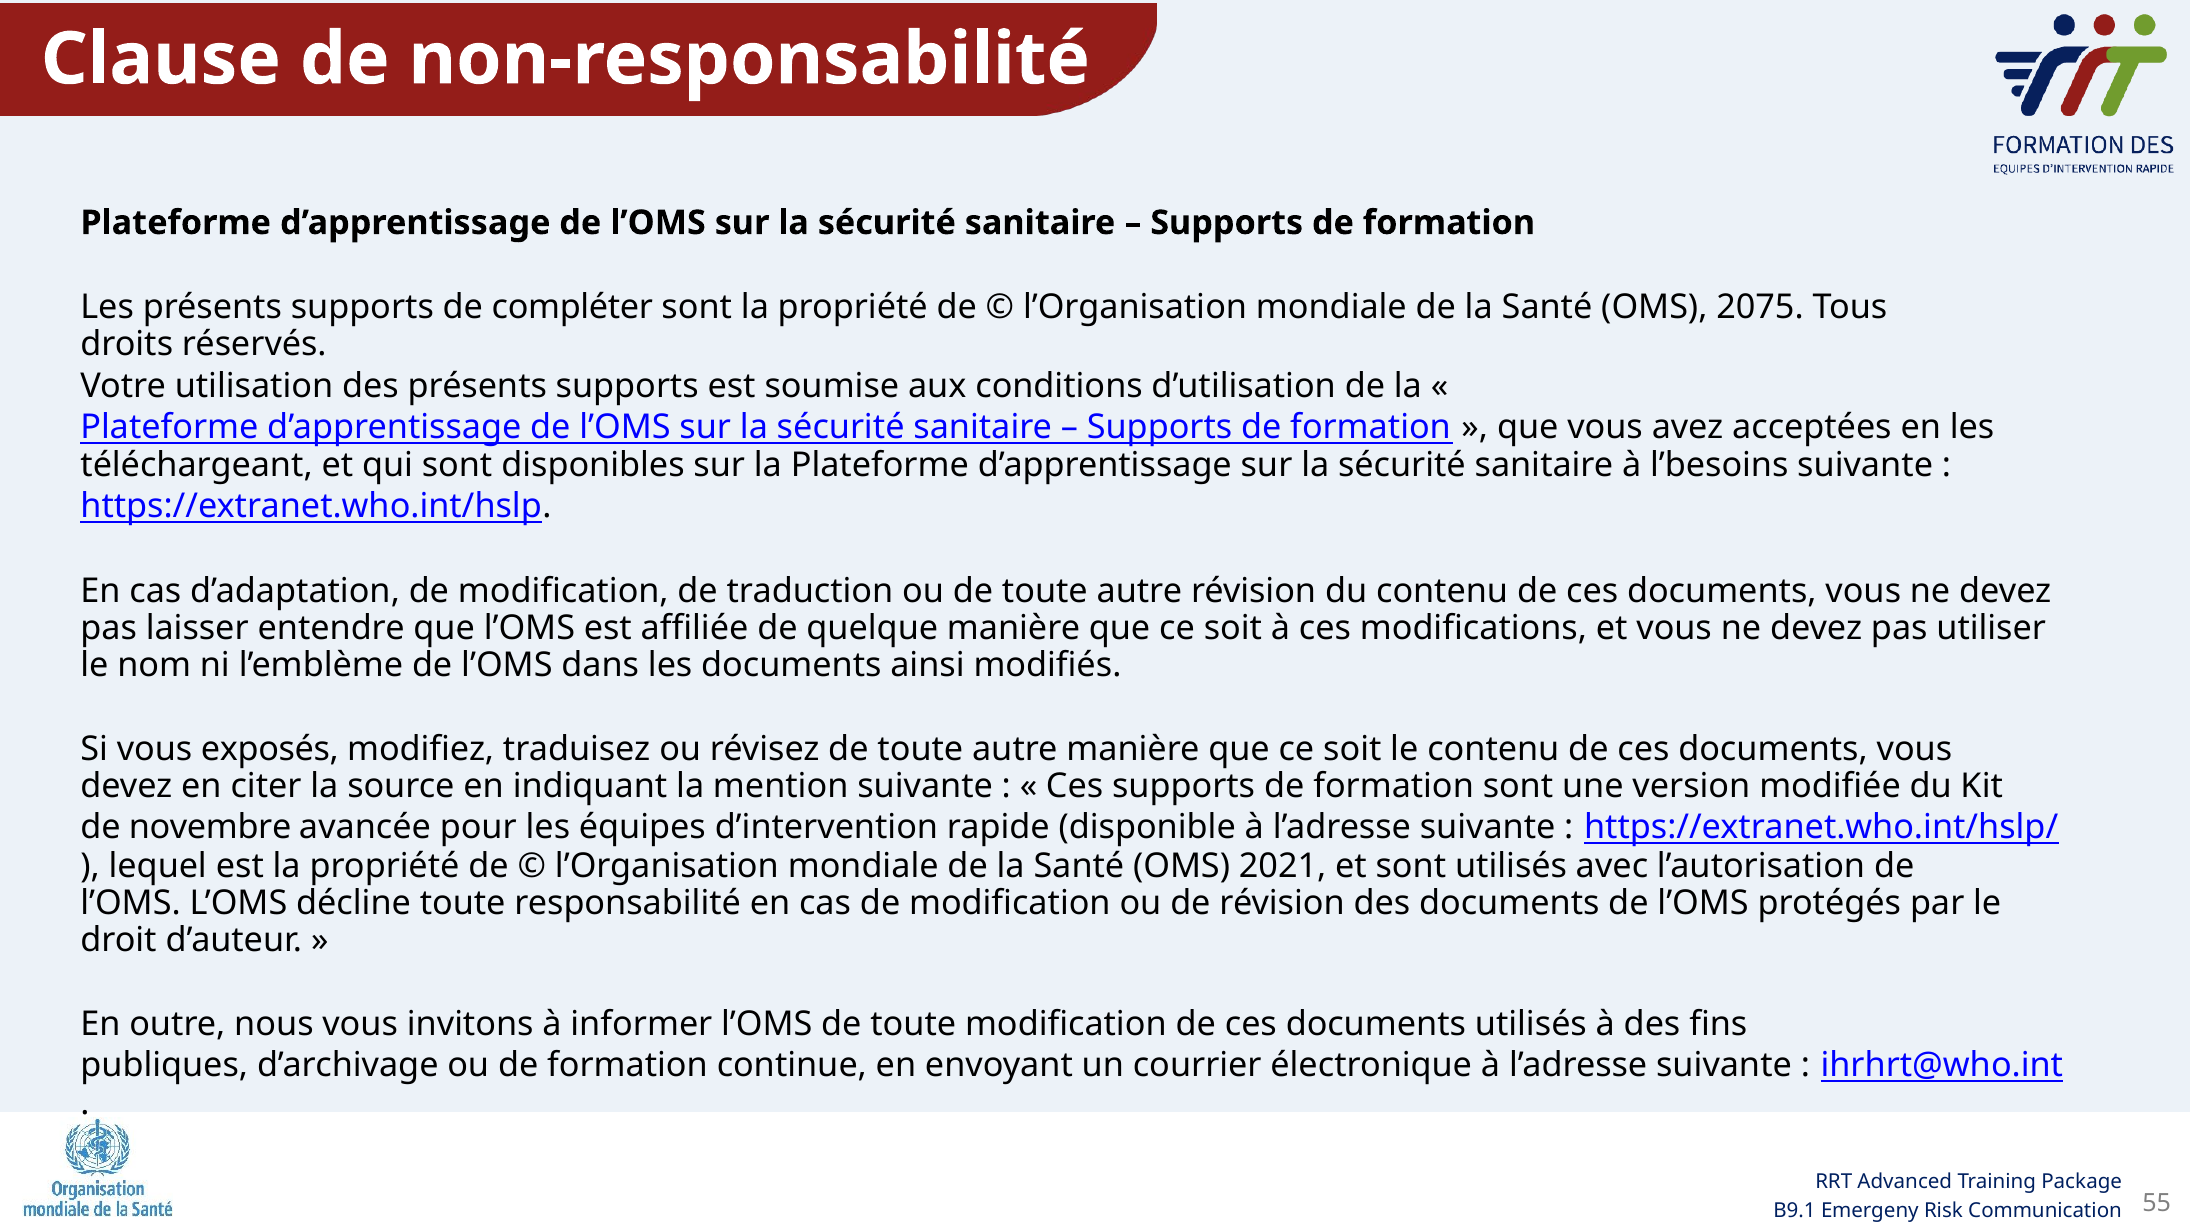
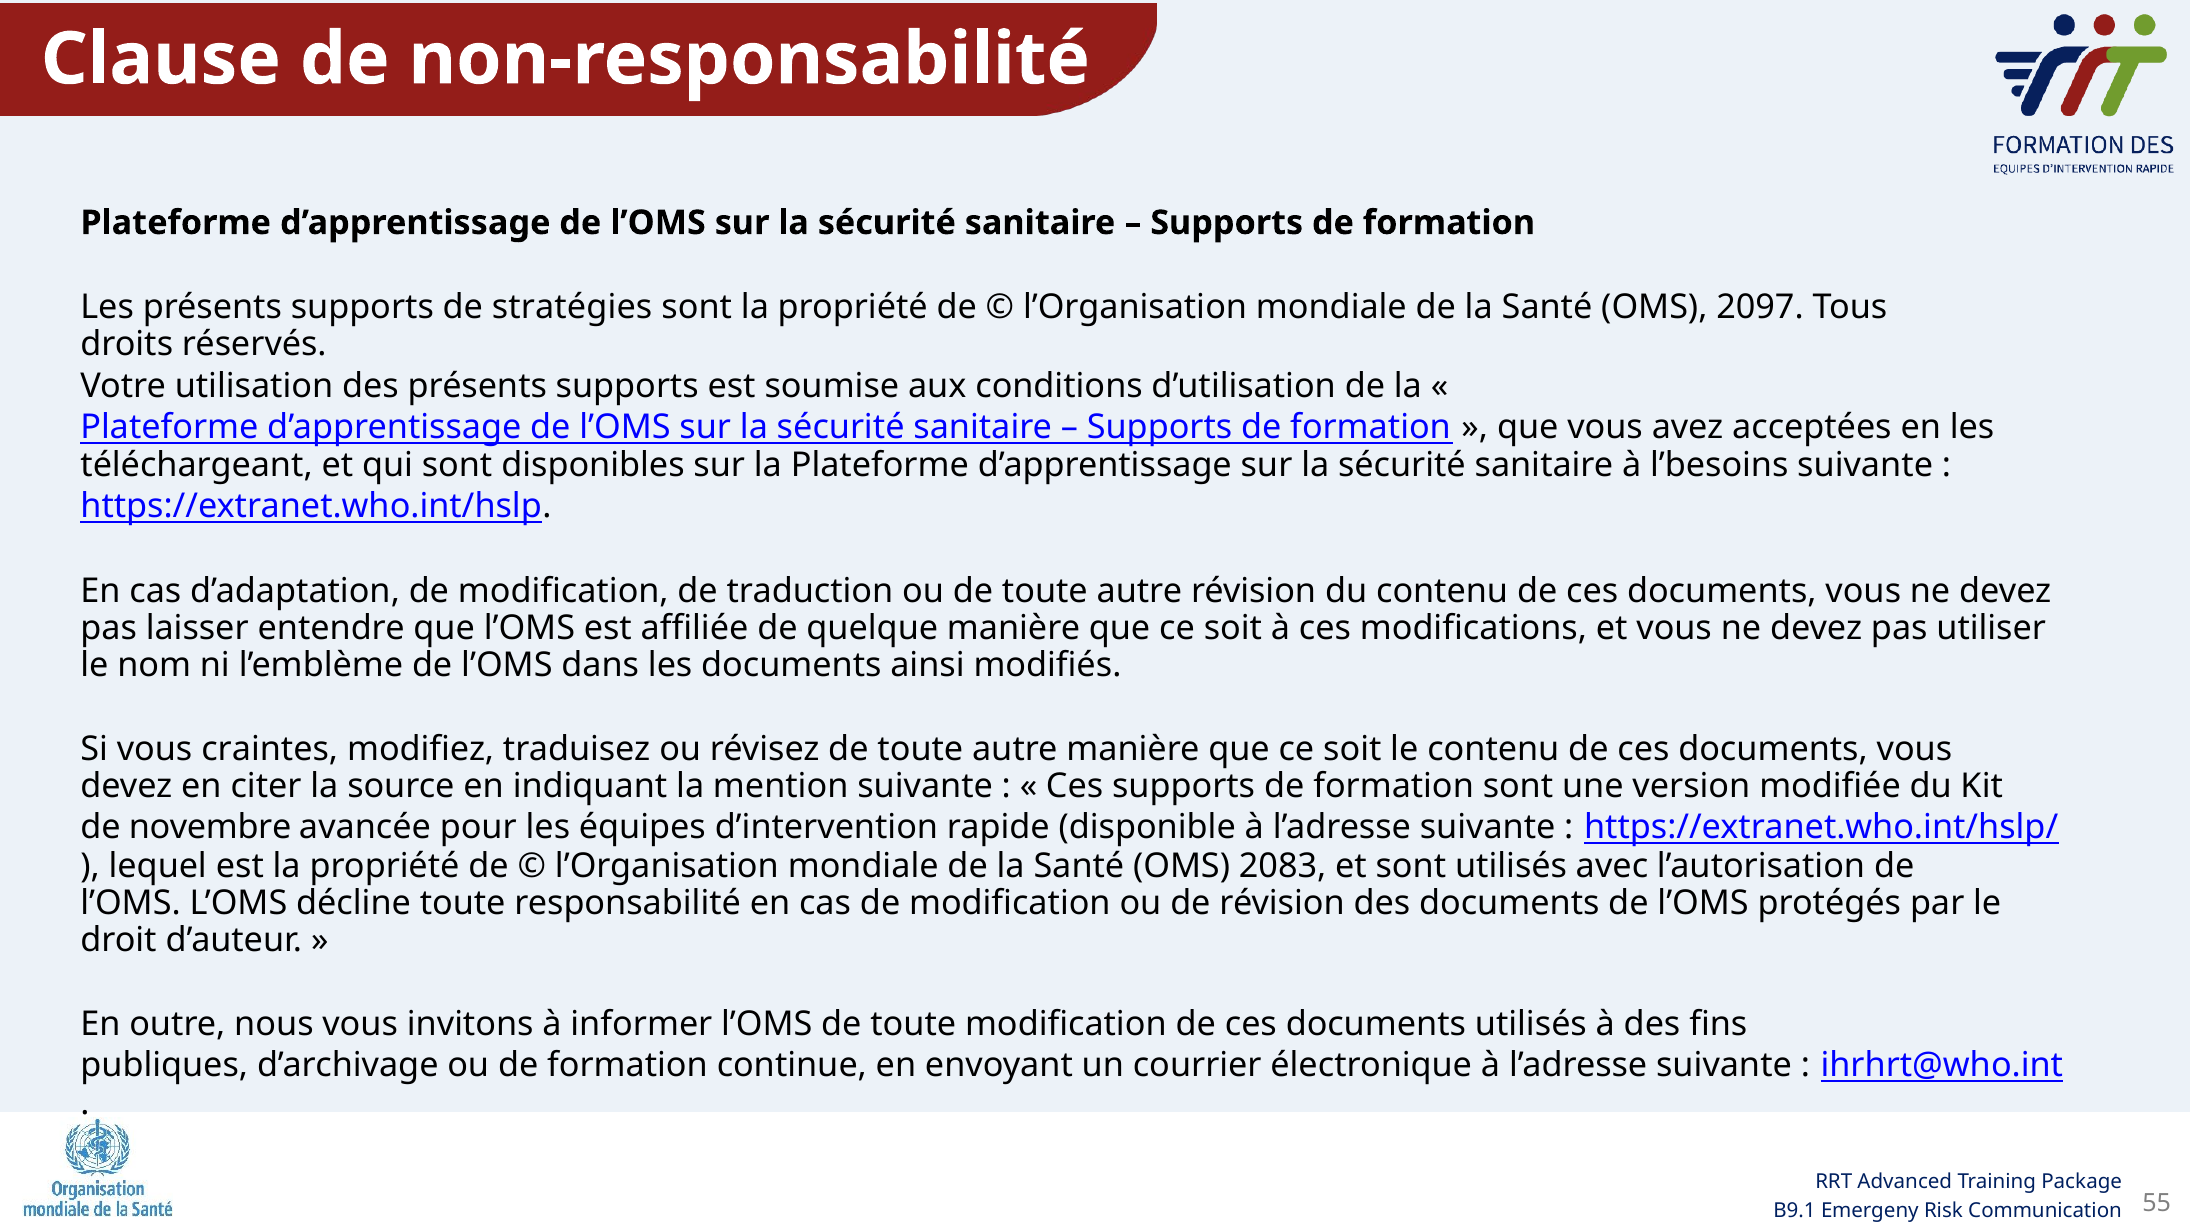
compléter: compléter -> stratégies (572, 307)
2075: 2075 -> 2097 (1760, 307)
exposés: exposés -> craintes (270, 749)
2021: 2021 -> 2083 (1283, 866)
